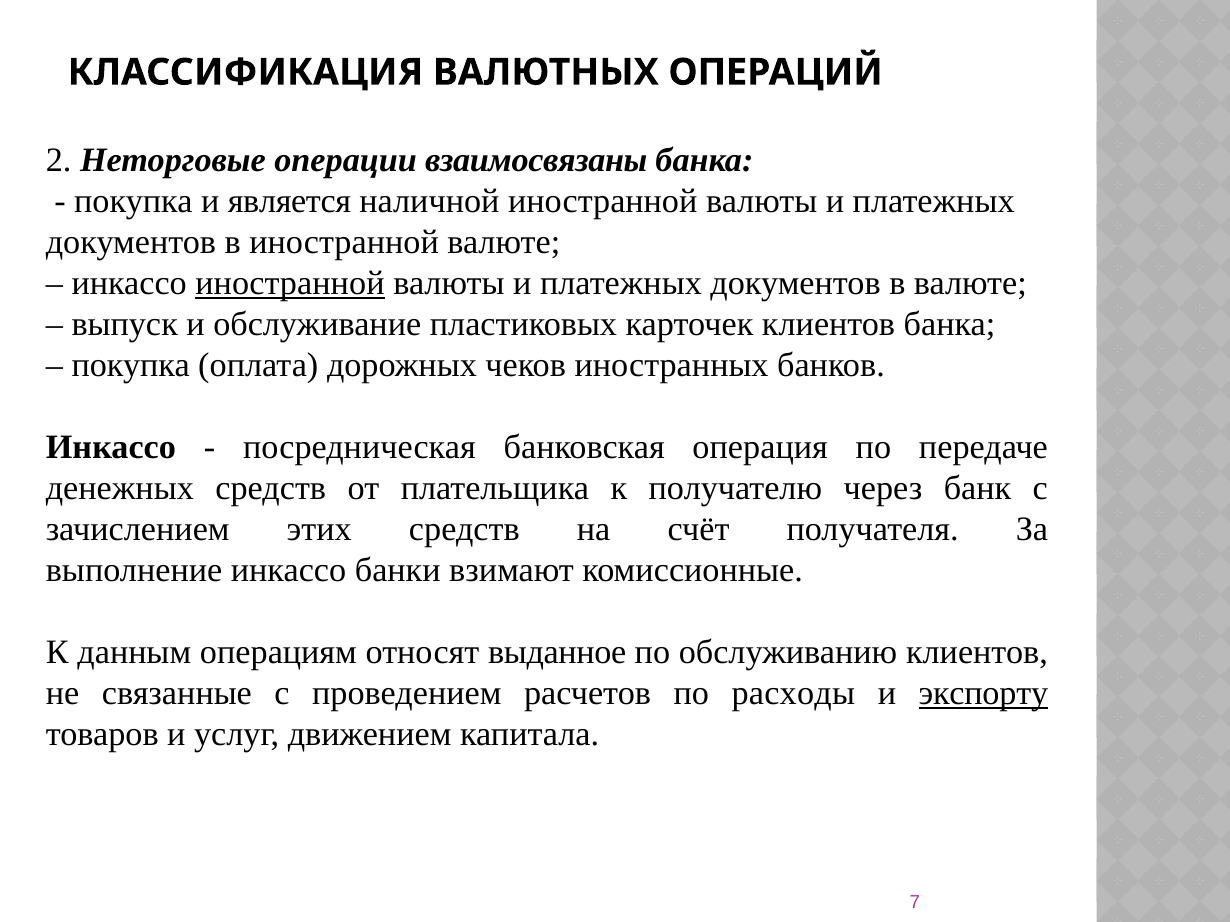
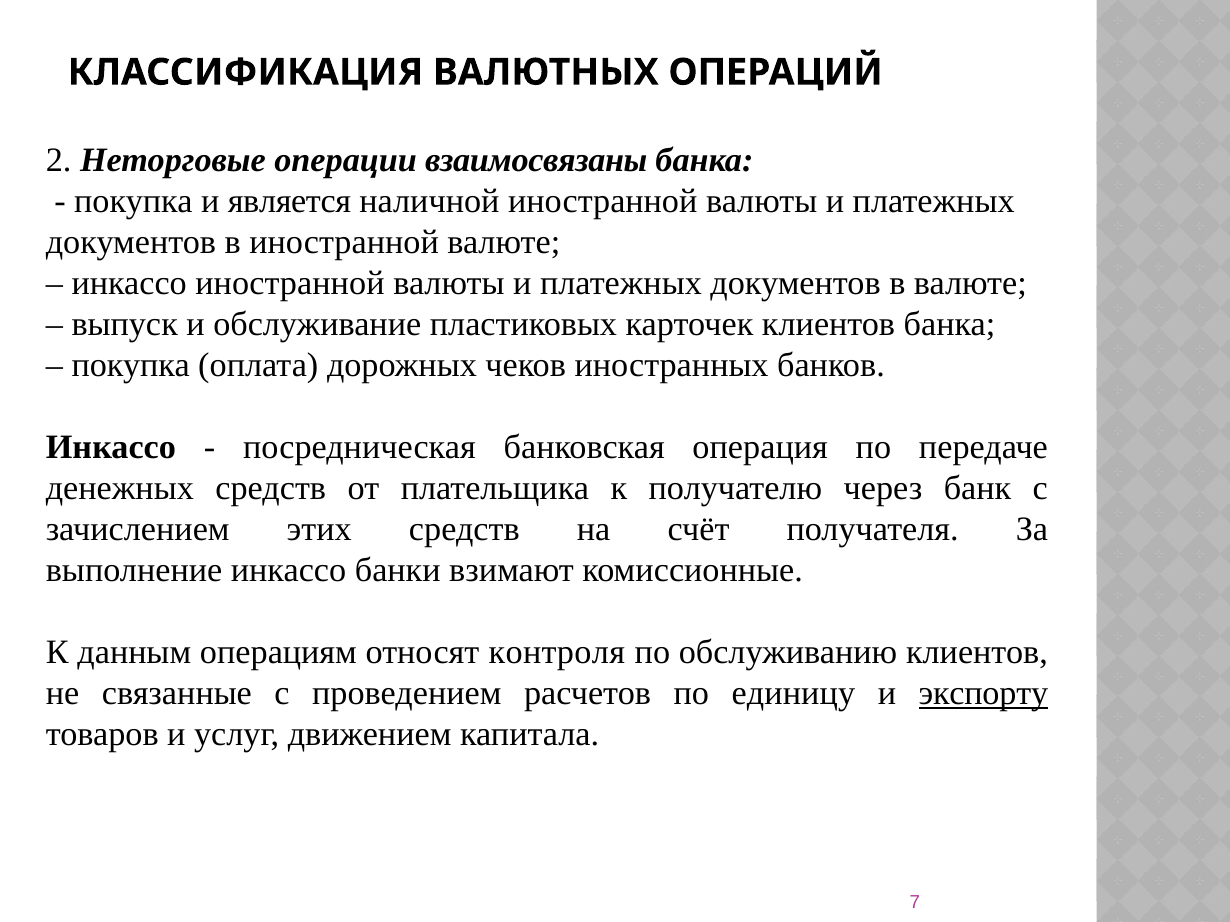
иностранной underline: present -> none (290, 284)
выданное: выданное -> контроля (557, 653)
расходы: расходы -> единицу (793, 694)
